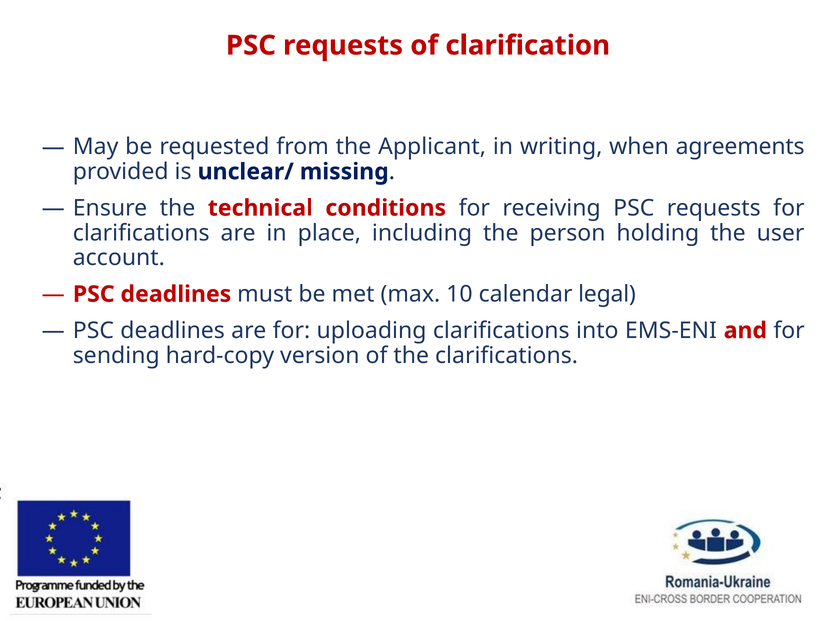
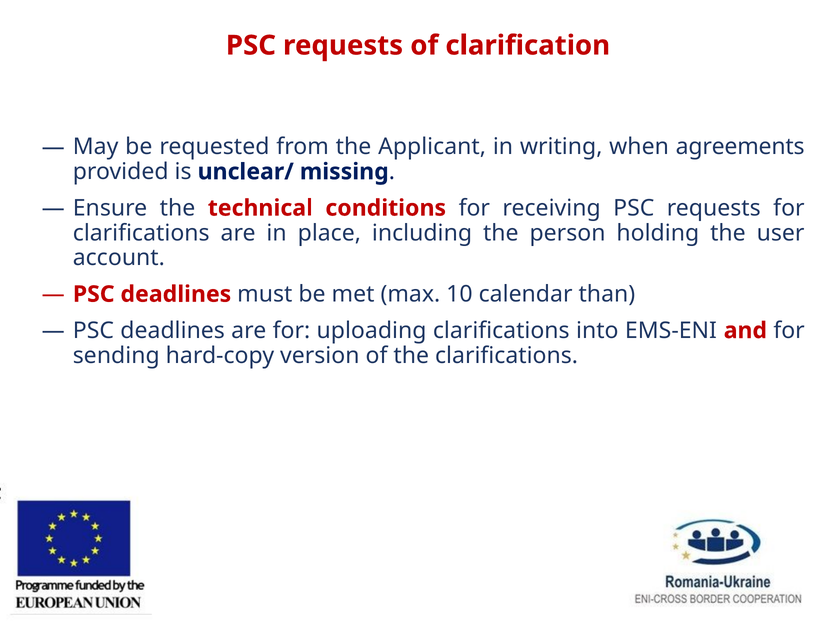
legal: legal -> than (607, 295)
